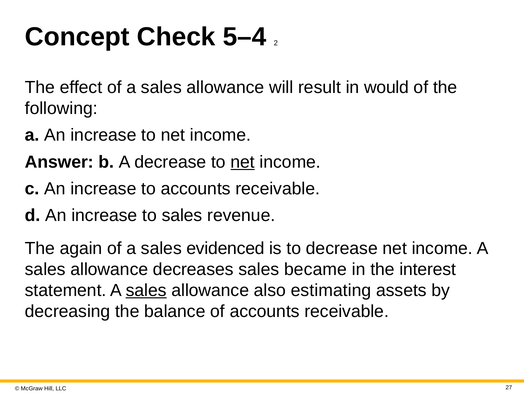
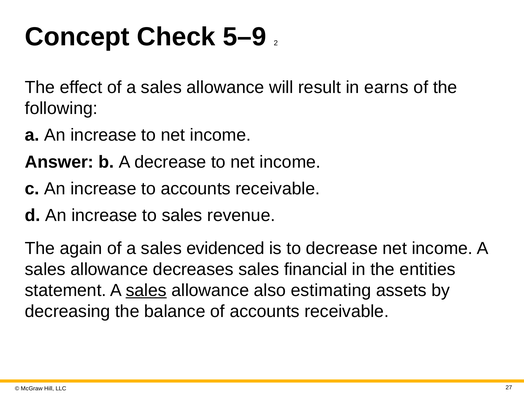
5–4: 5–4 -> 5–9 (245, 37)
would: would -> earns (386, 87)
net underline: present -> none (243, 162)
became: became -> financial (316, 269)
interest: interest -> entities (428, 269)
